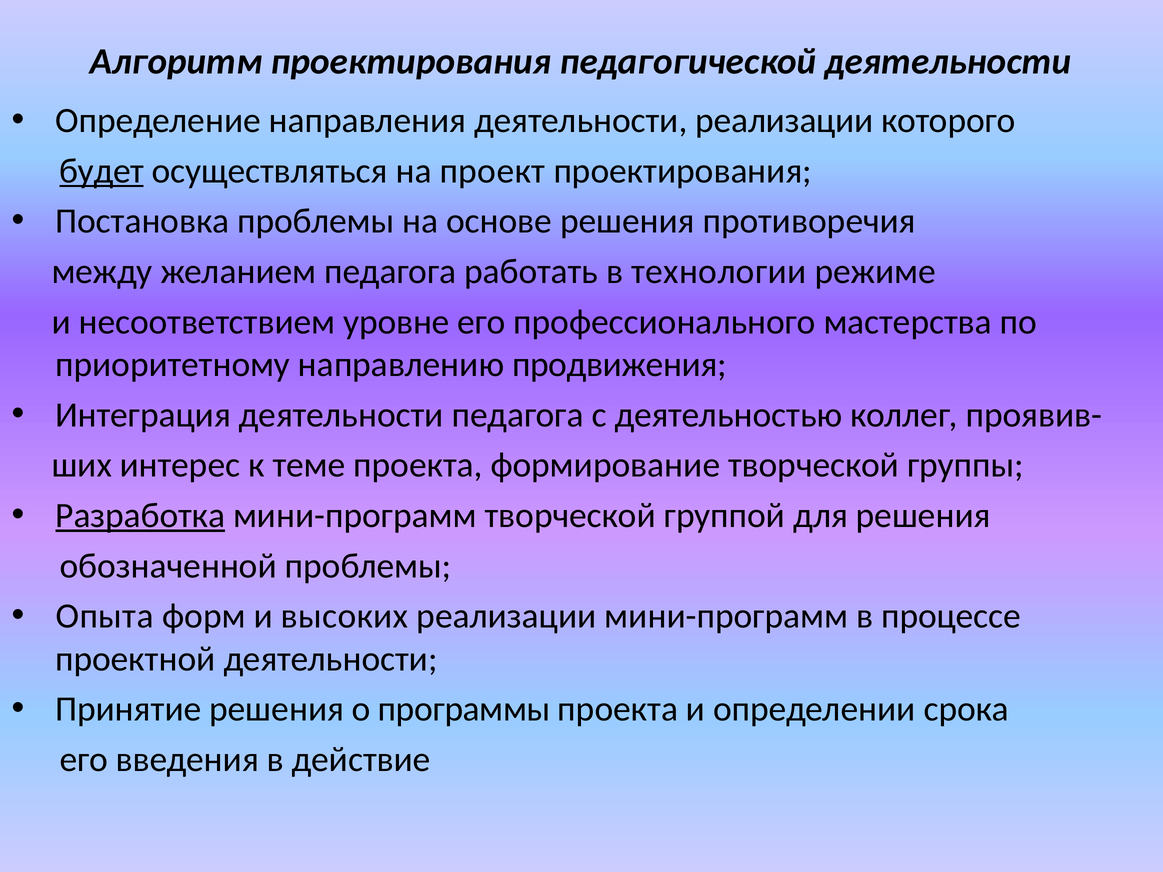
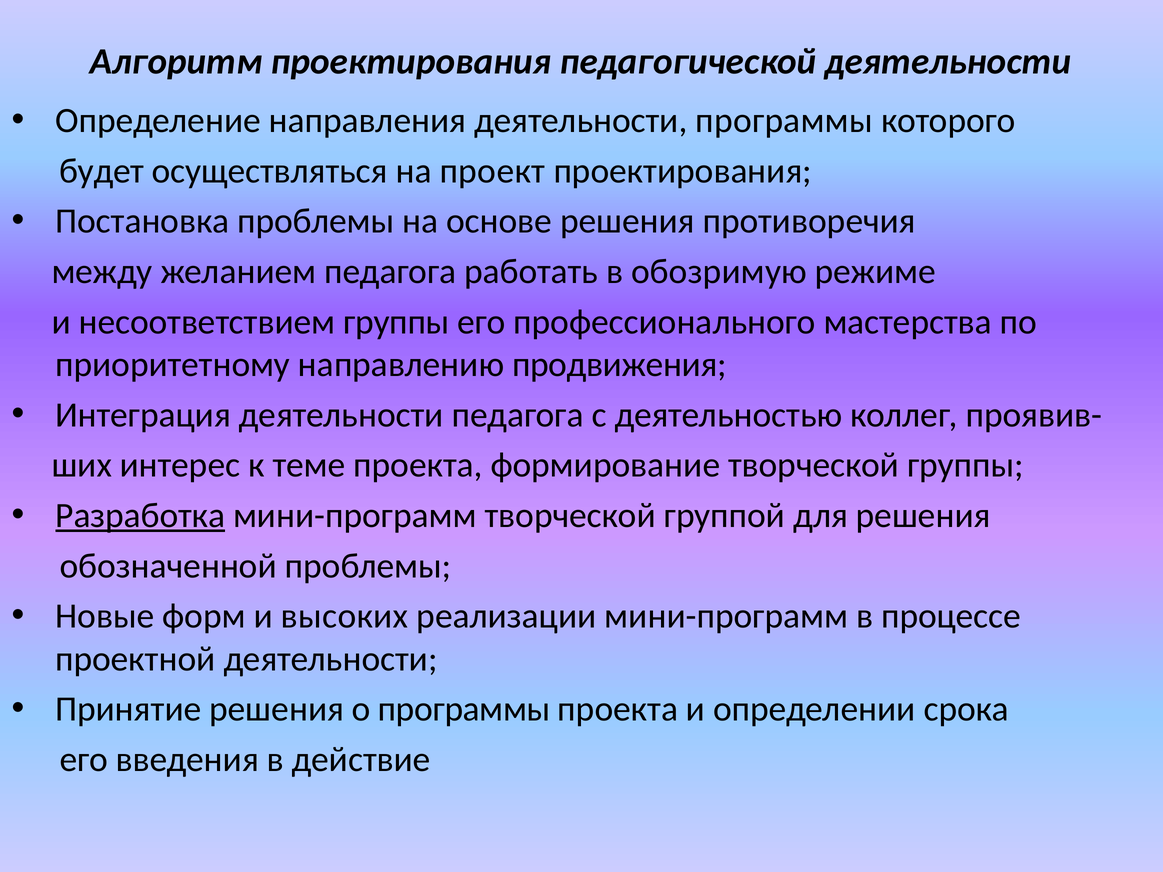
деятельности реализации: реализации -> программы (784, 120)
будет underline: present -> none (102, 171)
технологии: технологии -> обозримую (719, 272)
несоответствием уровне: уровне -> группы (396, 322)
Опыта: Опыта -> Новые (105, 616)
